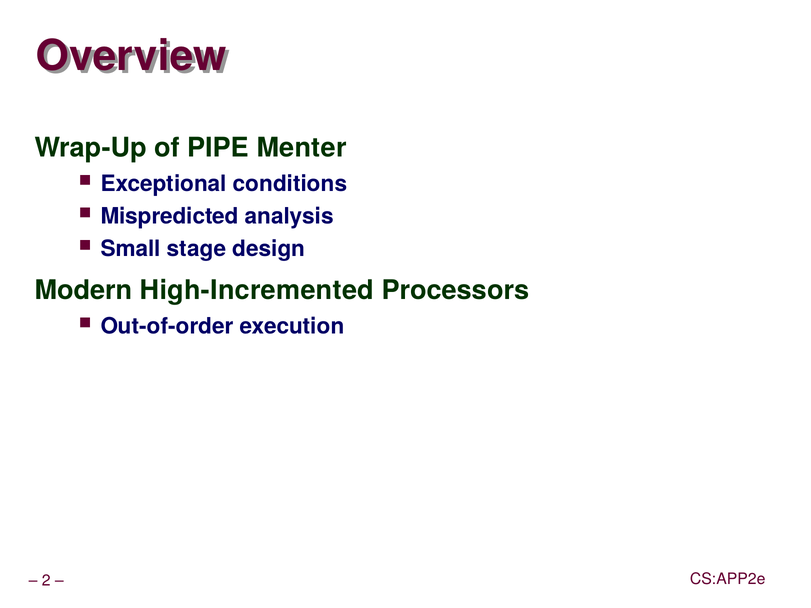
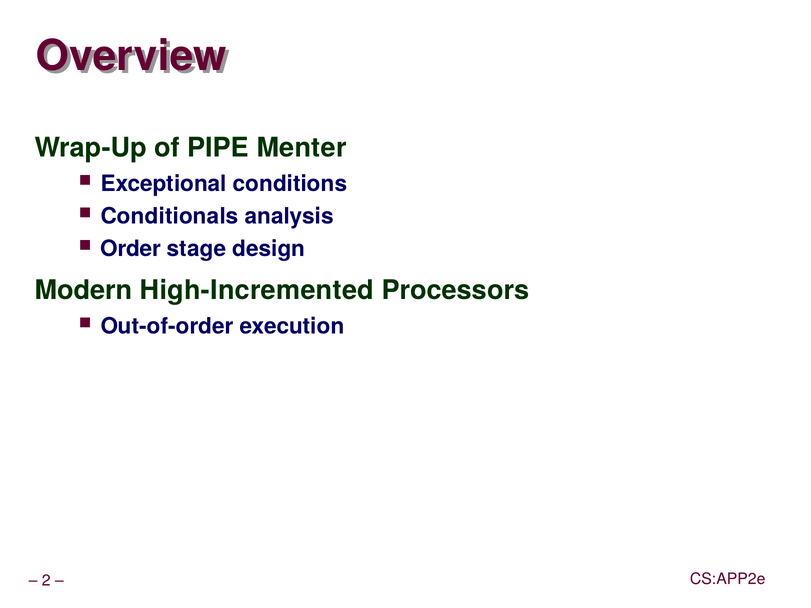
Mispredicted: Mispredicted -> Conditionals (169, 216)
Small: Small -> Order (131, 249)
